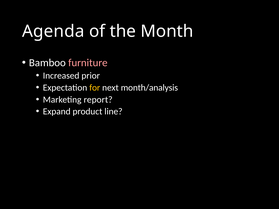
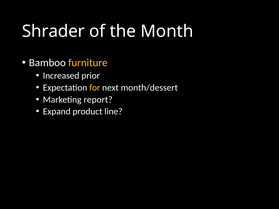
Agenda: Agenda -> Shrader (53, 31)
furniture colour: pink -> yellow (88, 63)
month/analysis: month/analysis -> month/dessert (149, 88)
